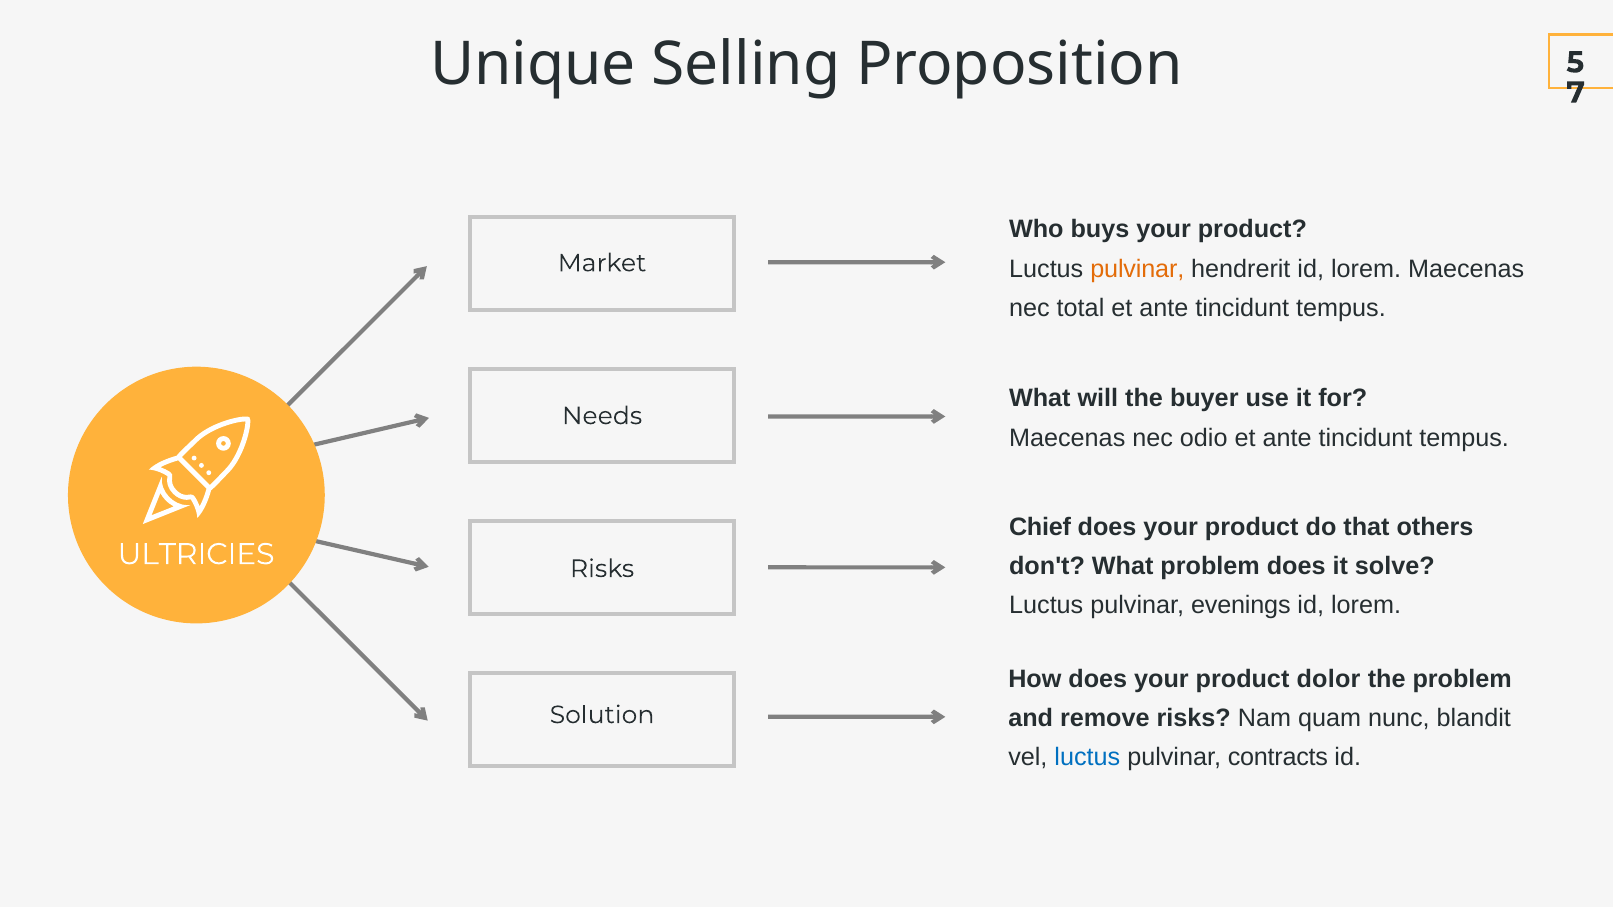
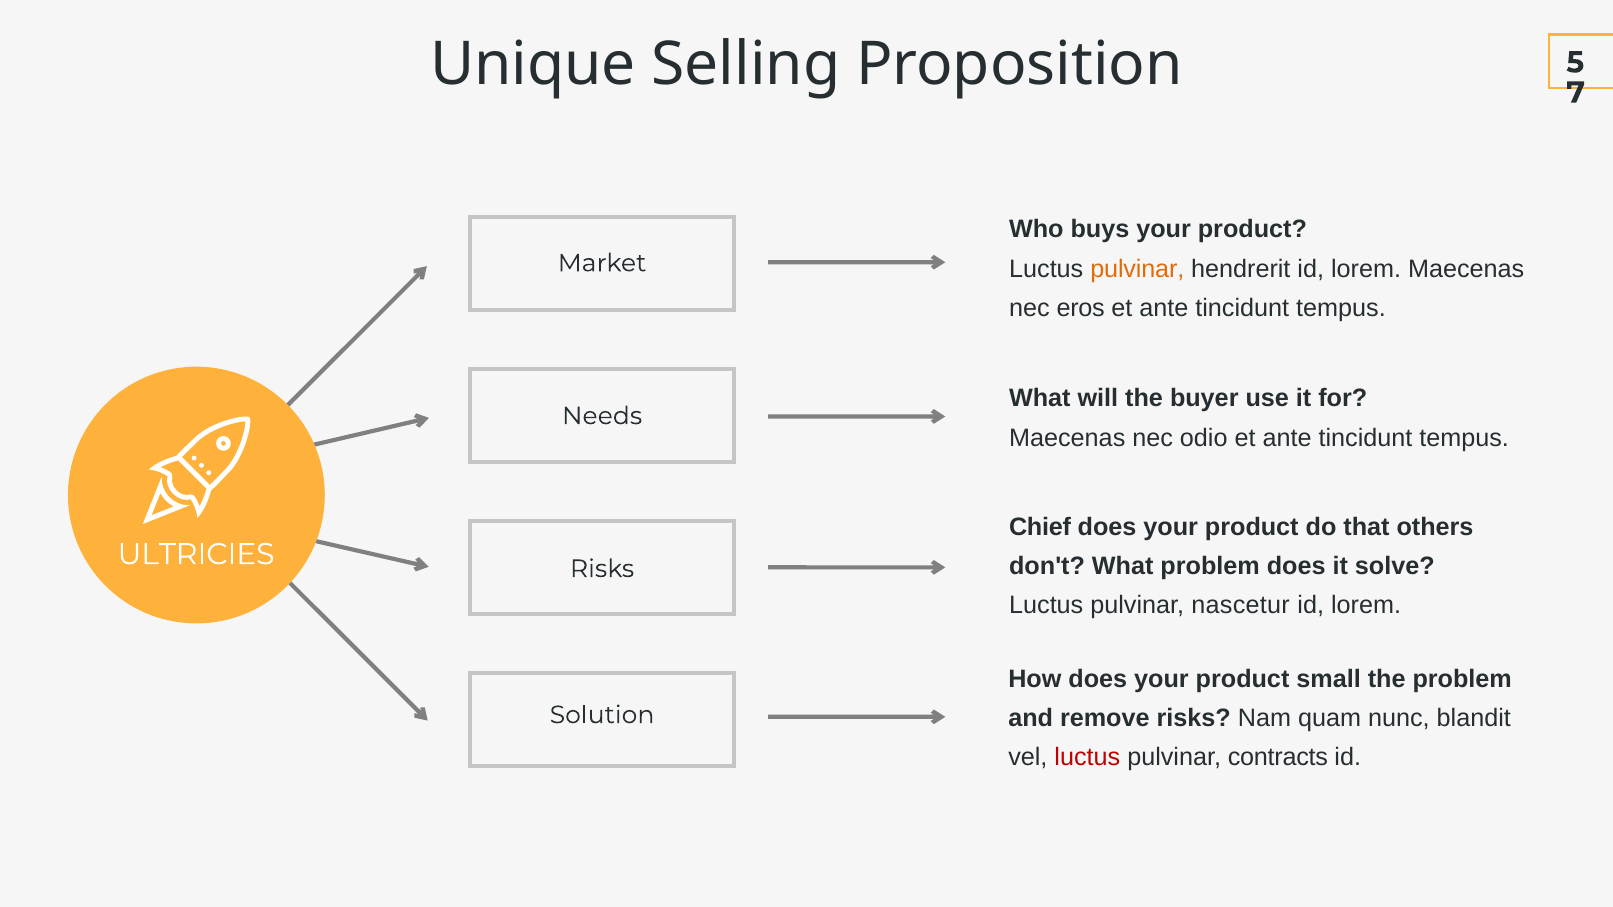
total: total -> eros (1081, 308)
evenings: evenings -> nascetur (1241, 606)
dolor: dolor -> small (1329, 679)
luctus colour: blue -> red (1087, 758)
